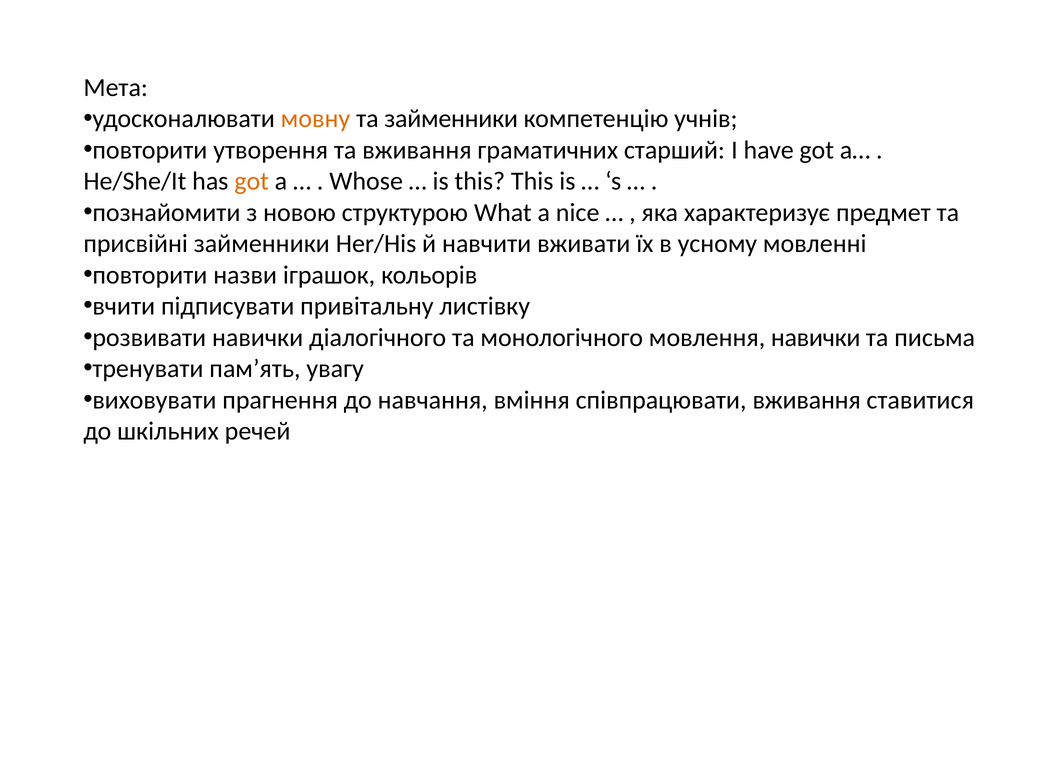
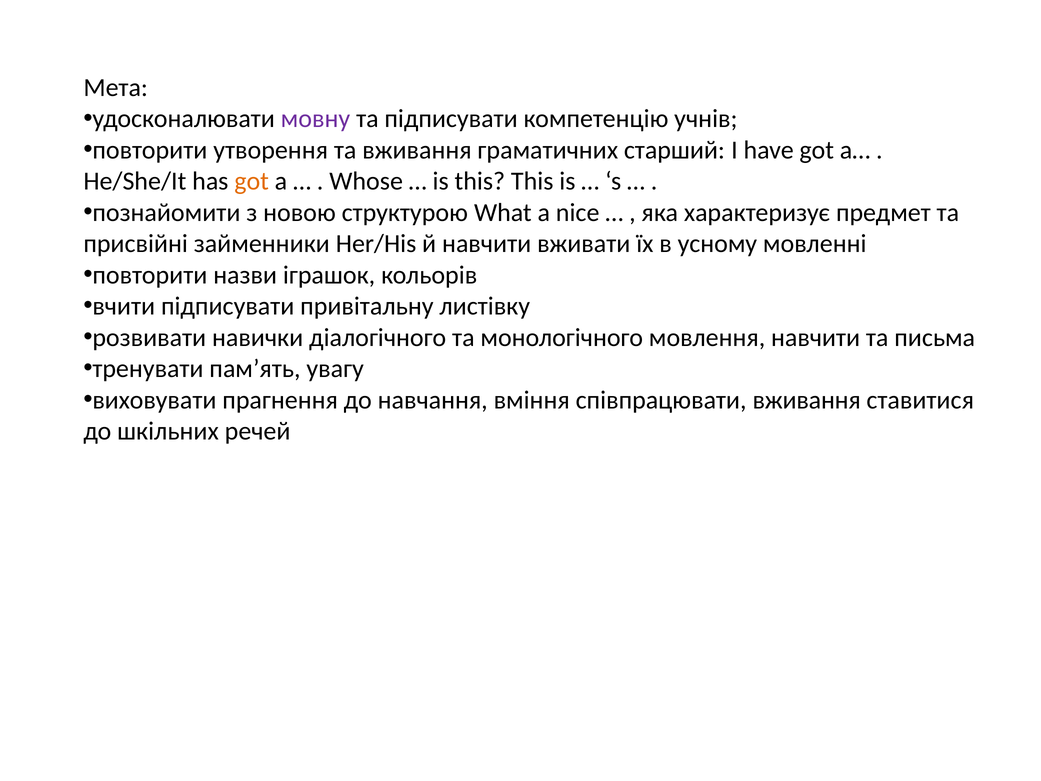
мовну colour: orange -> purple (315, 119)
та займенники: займенники -> підписувати (451, 119)
мовлення навички: навички -> навчити (816, 337)
